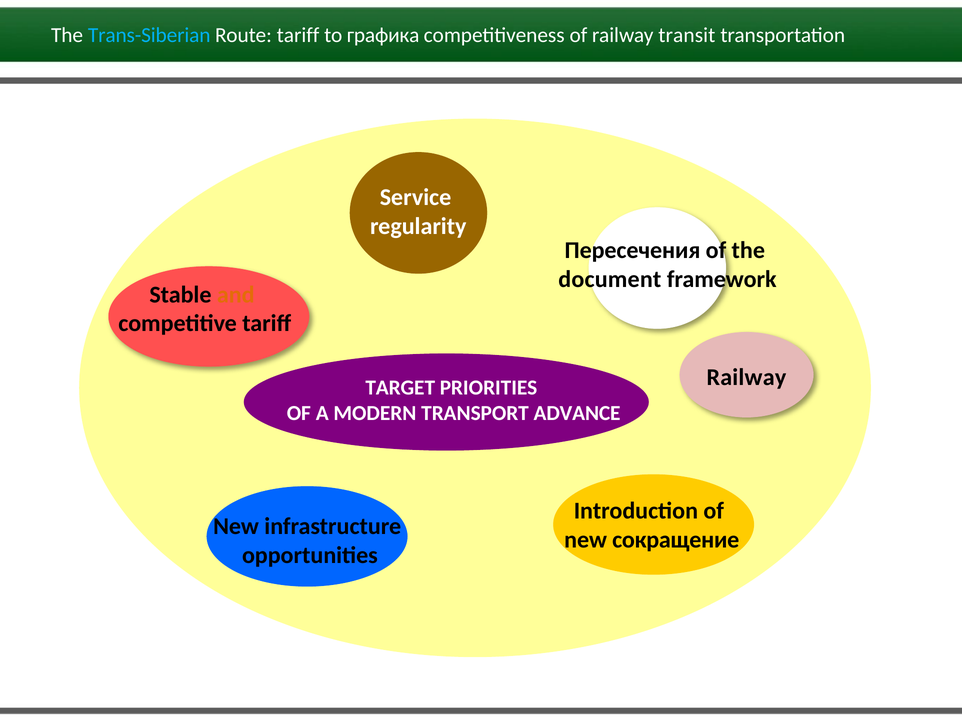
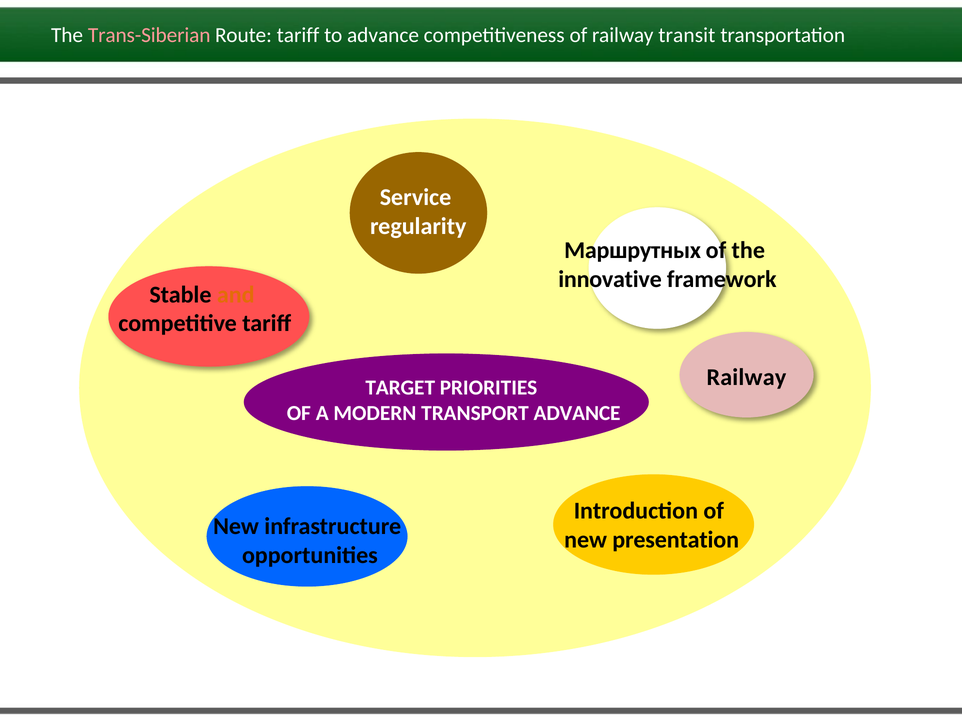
Trans-Siberian colour: light blue -> pink (149, 35)
to графика: графика -> advance (383, 35)
Пересечения: Пересечения -> Маршрутных (633, 250)
document: document -> innovative (610, 279)
сокращение: сокращение -> presentation (676, 539)
